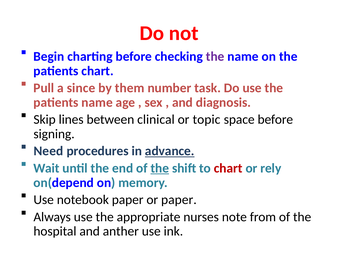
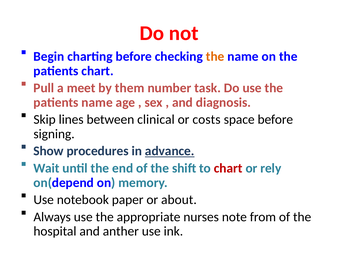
the colour: purple -> orange (215, 57)
since: since -> meet (81, 88)
topic: topic -> costs (206, 120)
Need: Need -> Show (49, 151)
the underline: present -> none (160, 168)
or paper: paper -> about (179, 200)
